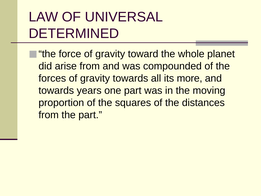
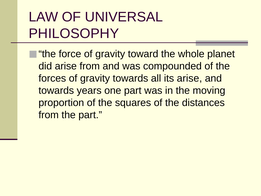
DETERMINED: DETERMINED -> PHILOSOPHY (74, 33)
its more: more -> arise (189, 78)
